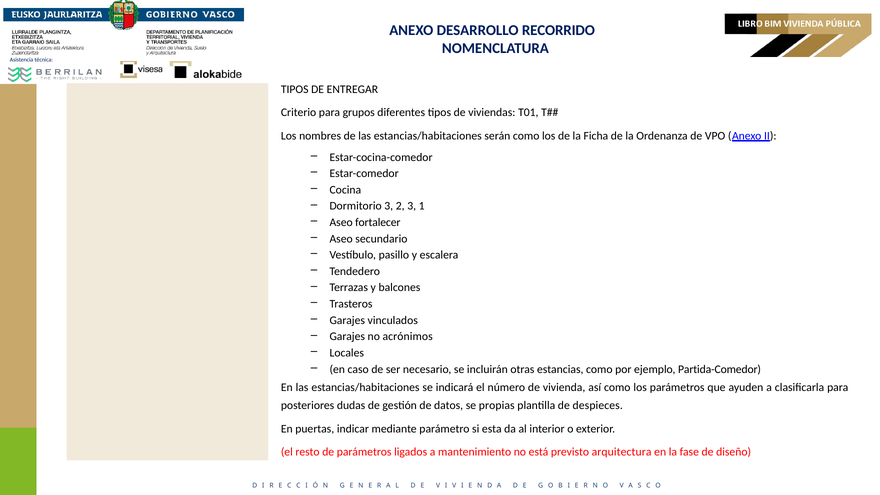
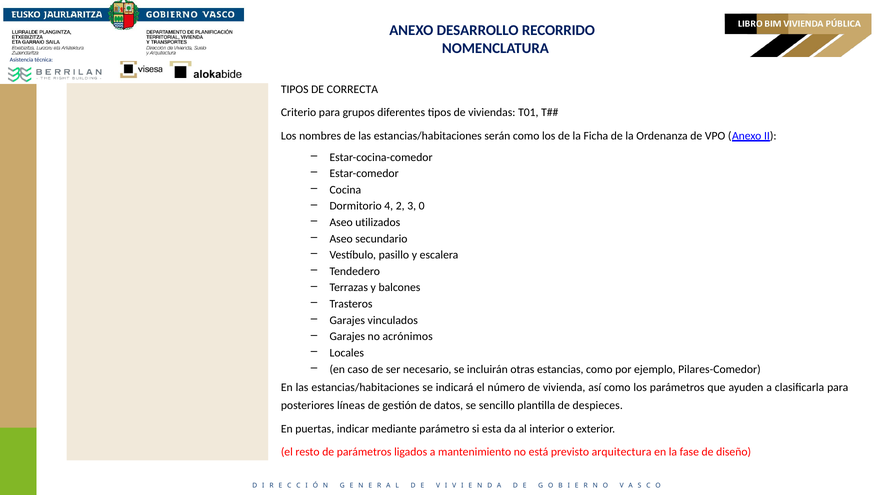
ENTREGAR: ENTREGAR -> CORRECTA (352, 89)
Dormitorio 3: 3 -> 4 (389, 206)
1: 1 -> 0 (422, 206)
fortalecer: fortalecer -> utilizados (378, 222)
Partida-Comedor: Partida-Comedor -> Pilares-Comedor (719, 369)
dudas: dudas -> líneas (351, 406)
propias: propias -> sencillo (497, 406)
